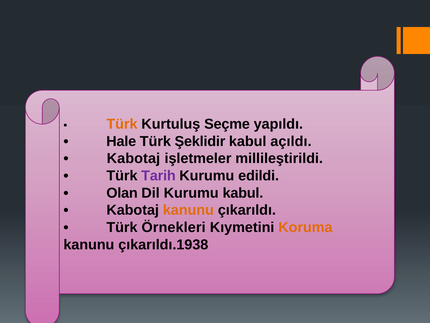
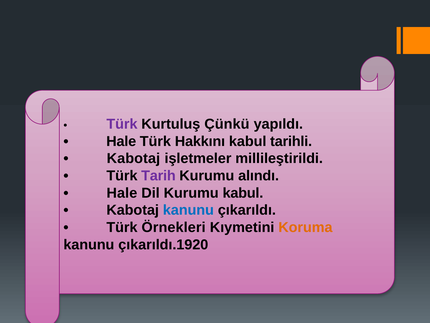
Türk colour: orange -> purple (122, 124)
Seçme: Seçme -> Çünkü (227, 124)
Şeklidir: Şeklidir -> Hakkını (200, 141)
açıldı: açıldı -> tarihli (291, 141)
edildi: edildi -> alındı (259, 175)
Olan: Olan -> Hale (122, 193)
kanunu colour: orange -> blue (188, 210)
çıkarıldı.1938: çıkarıldı.1938 -> çıkarıldı.1920 (163, 244)
